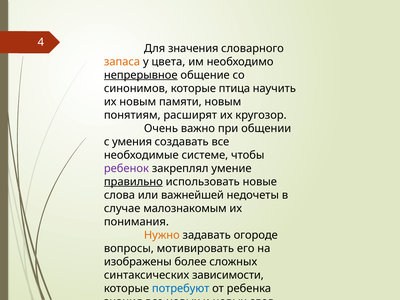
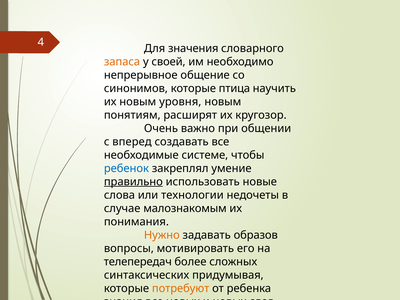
цвета: цвета -> своей (169, 62)
непрерывное underline: present -> none (141, 75)
памяти: памяти -> уровня (180, 102)
умения: умения -> вперед (132, 142)
ребенок colour: purple -> blue (126, 168)
важнейшей: важнейшей -> технологии (192, 195)
огороде: огороде -> образов (256, 235)
изображены: изображены -> телепередач (138, 262)
зависимости: зависимости -> придумывая (228, 275)
потребуют colour: blue -> orange (181, 288)
